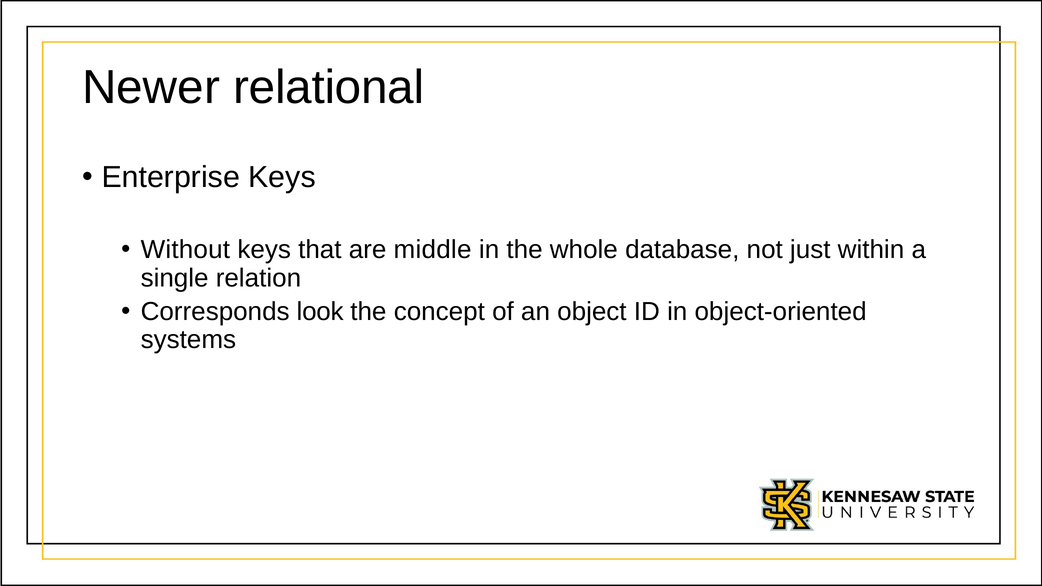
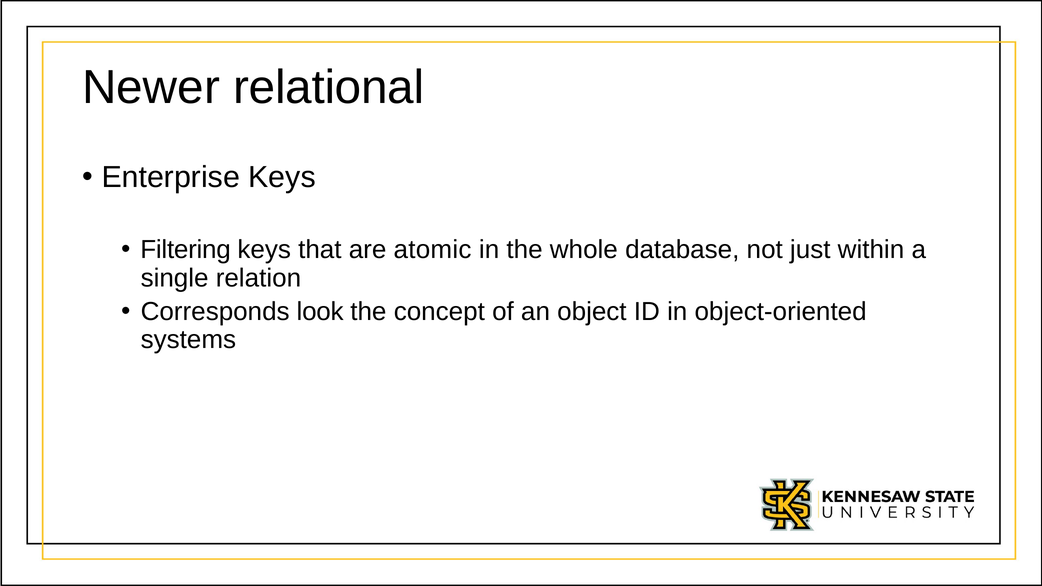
Without: Without -> Filtering (186, 250)
middle: middle -> atomic (433, 250)
